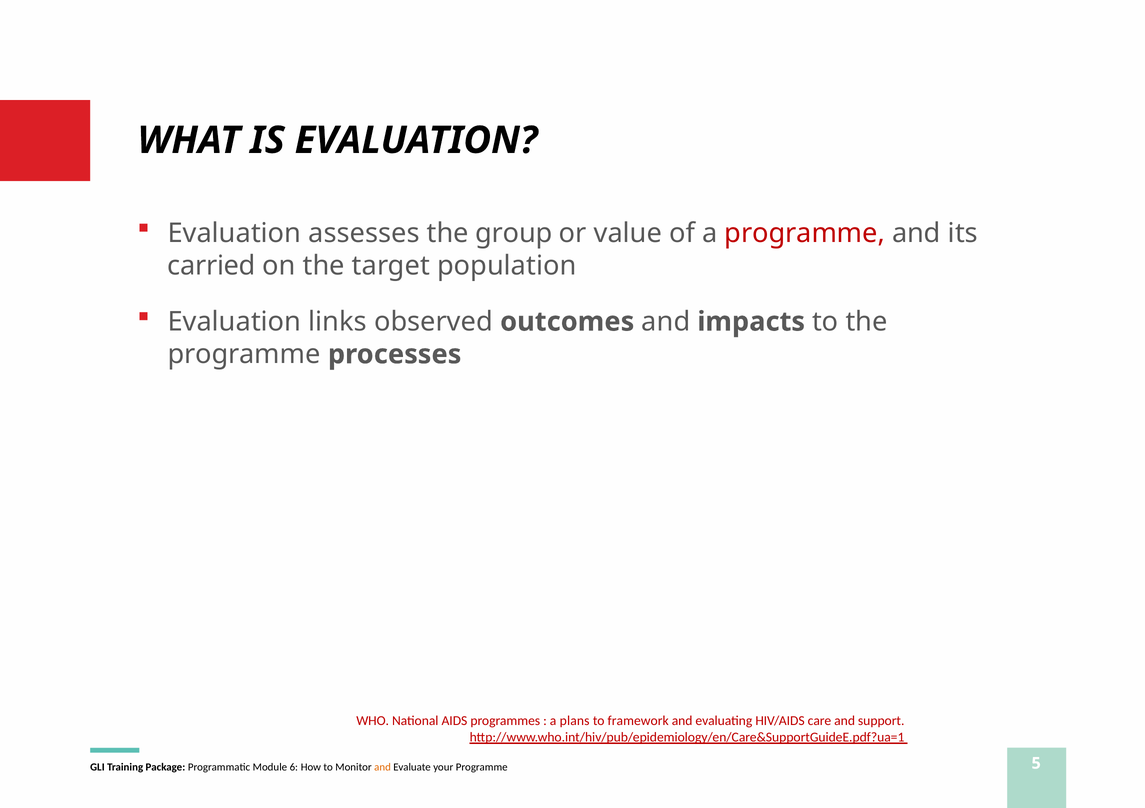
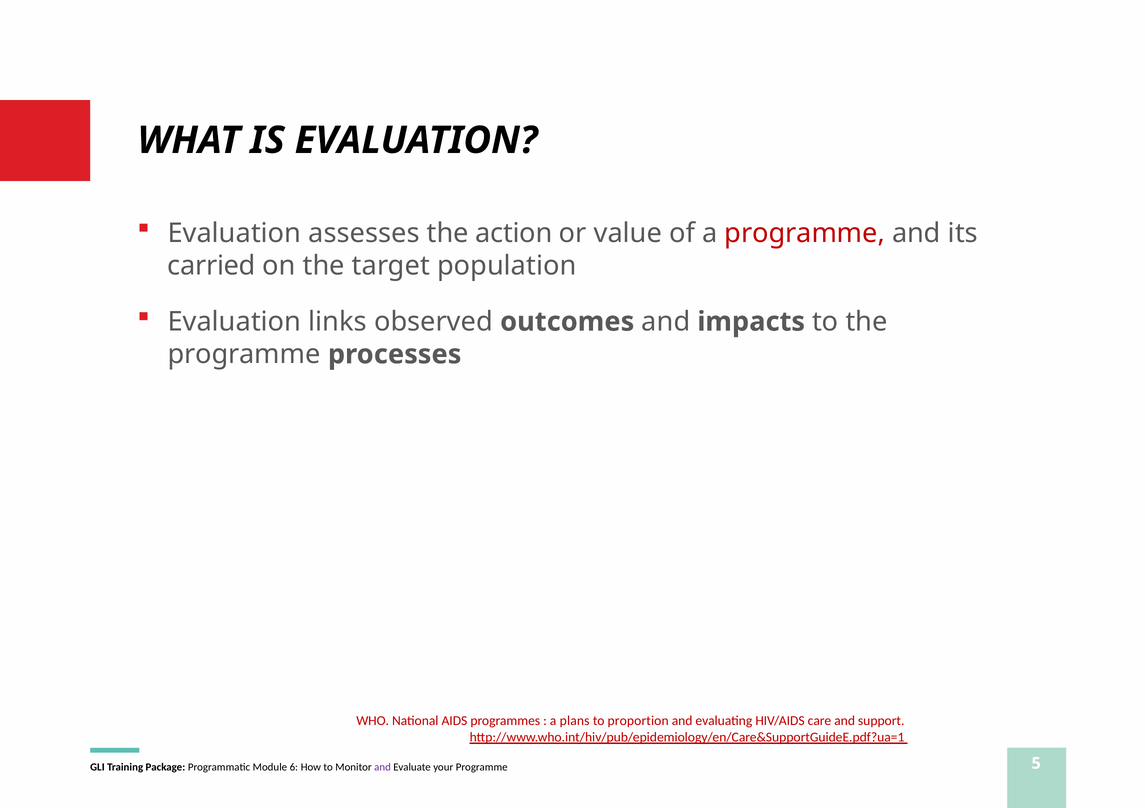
group: group -> action (514, 233)
framework: framework -> proportion (638, 721)
and colour: orange -> purple (382, 767)
